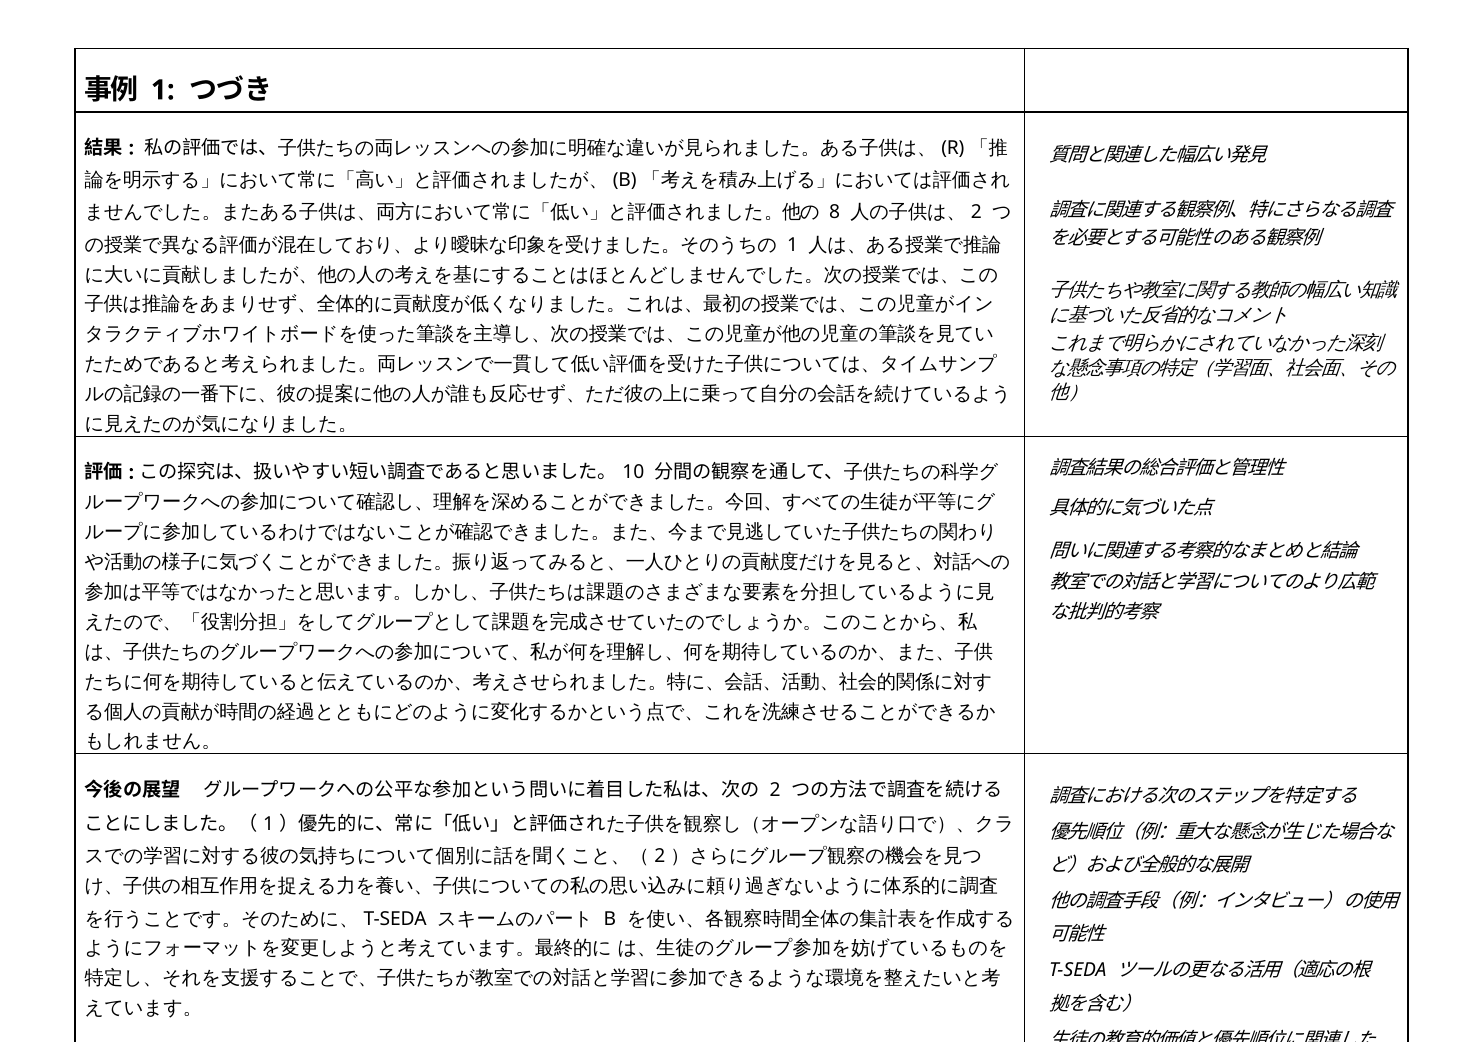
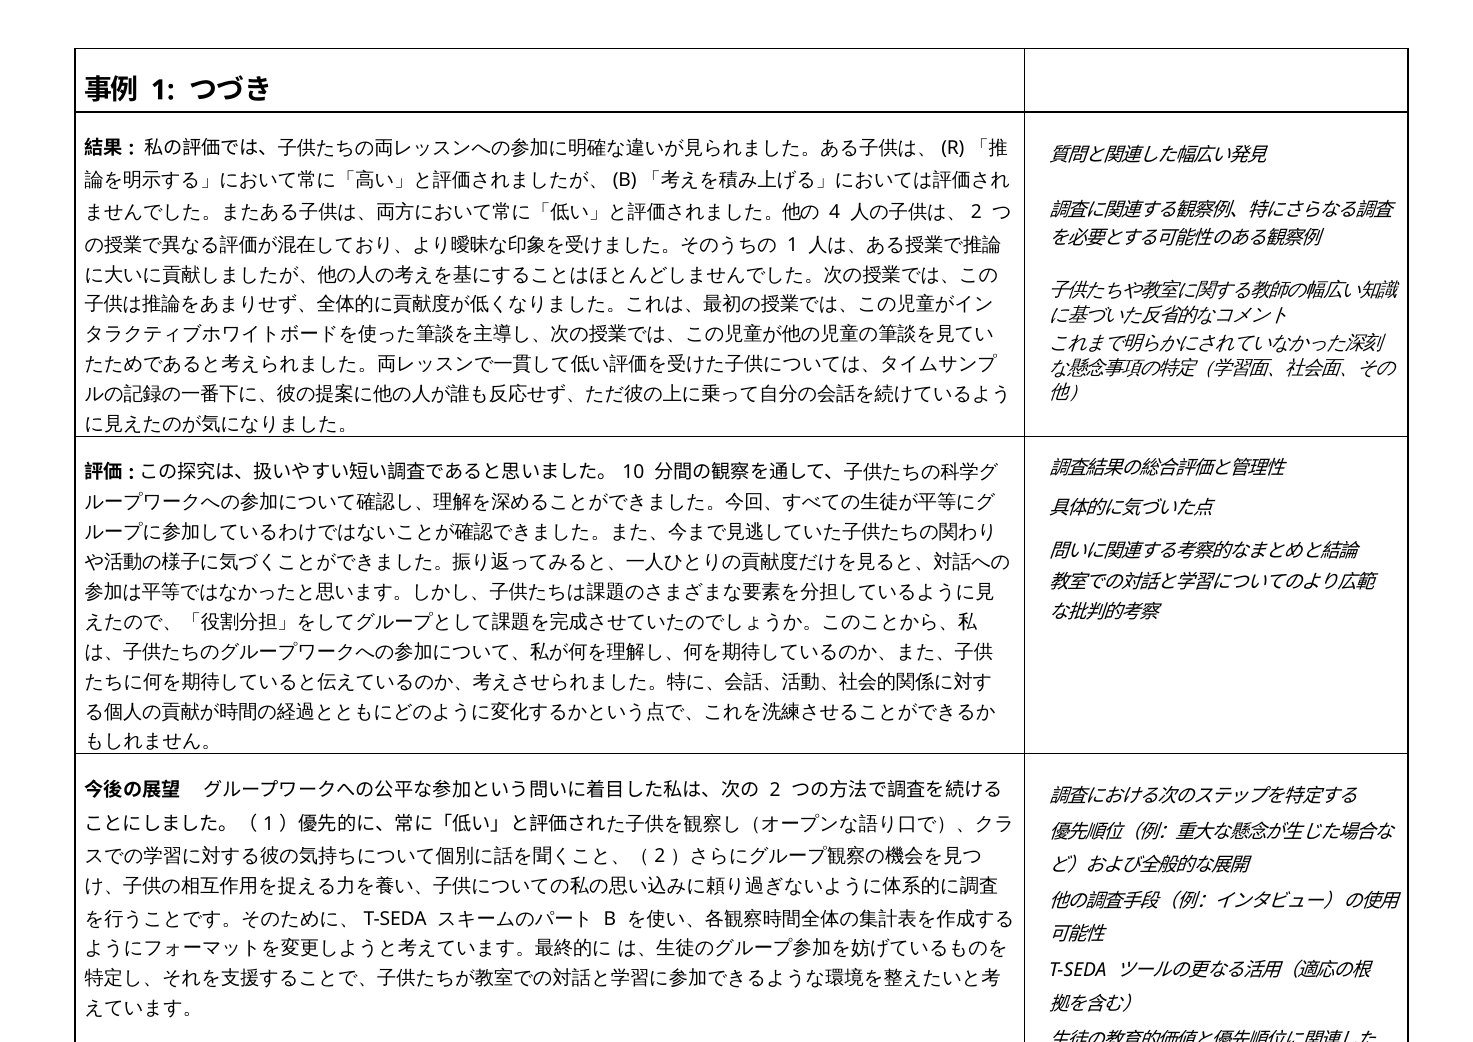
8: 8 -> 4 (835, 212)
